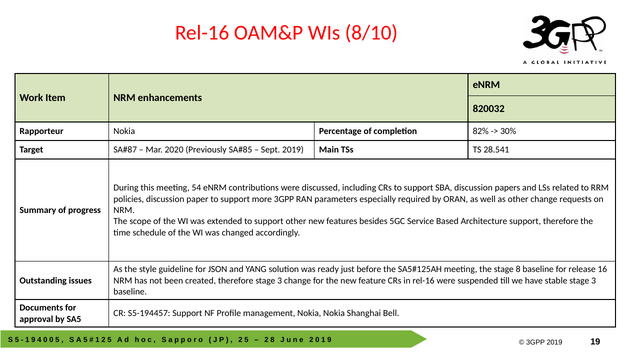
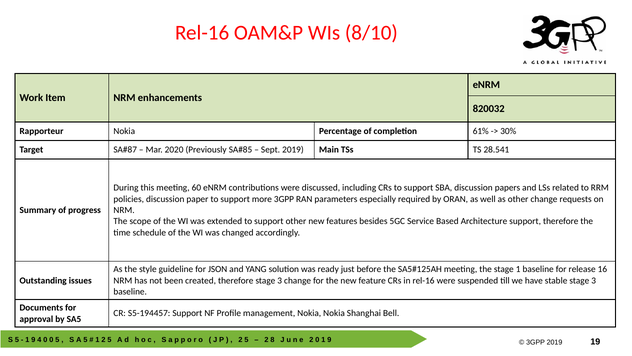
82%: 82% -> 61% (481, 131)
54: 54 -> 60 (196, 187)
stage 8: 8 -> 1 (518, 269)
